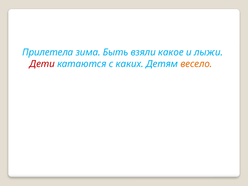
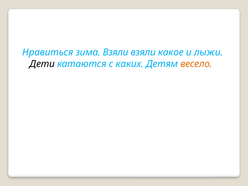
Прилетела: Прилетела -> Нравиться (48, 52)
зима Быть: Быть -> Взяли (116, 52)
Дети colour: red -> black (42, 64)
